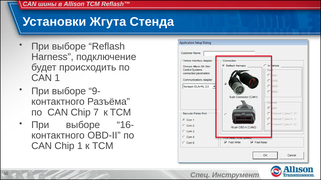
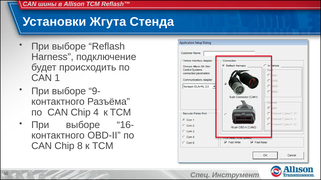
7: 7 -> 4 (96, 113)
Chip 1: 1 -> 8 (80, 146)
